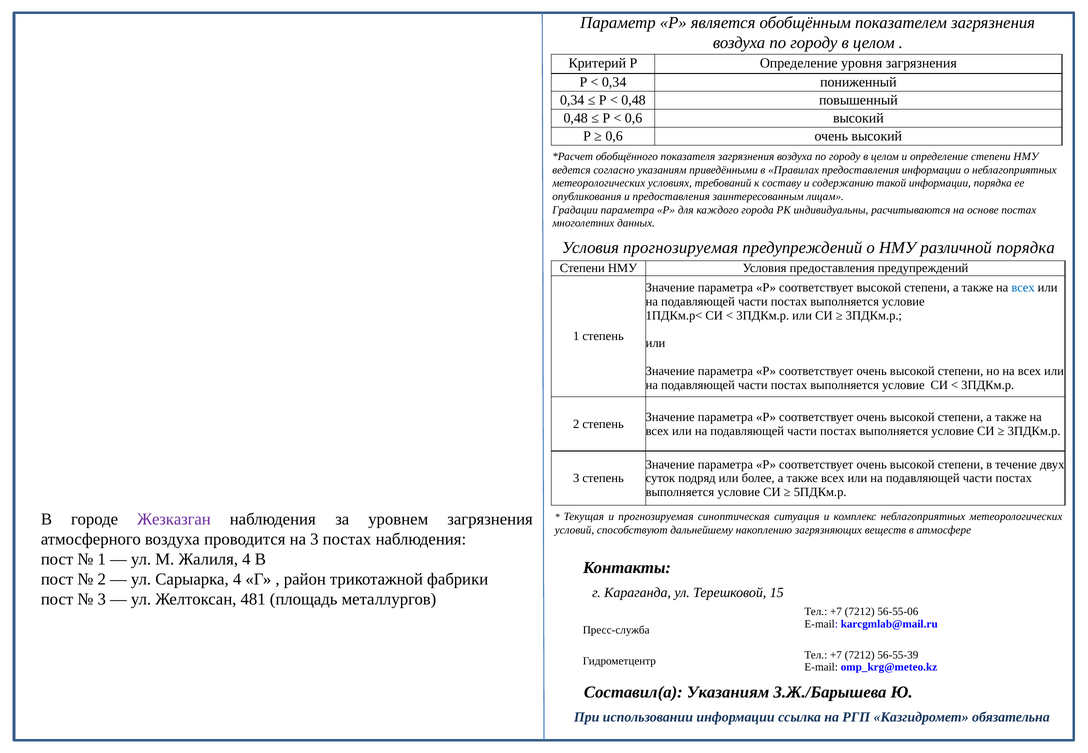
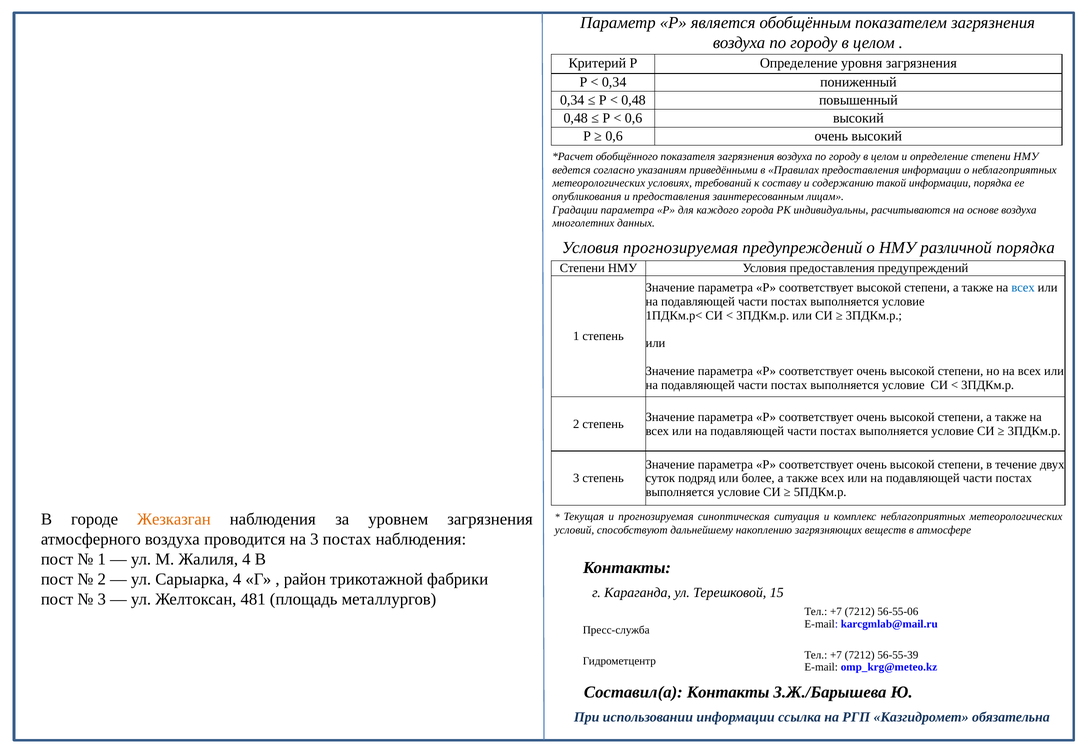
основе постах: постах -> воздуха (1019, 210)
Жезказган colour: purple -> orange (174, 519)
Составил(а Указаниям: Указаниям -> Контакты (728, 693)
